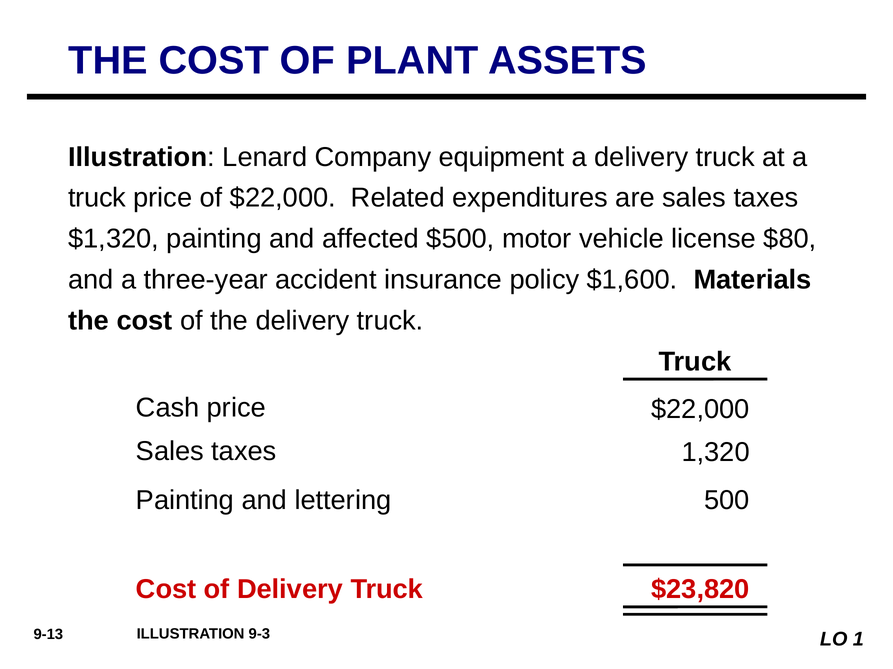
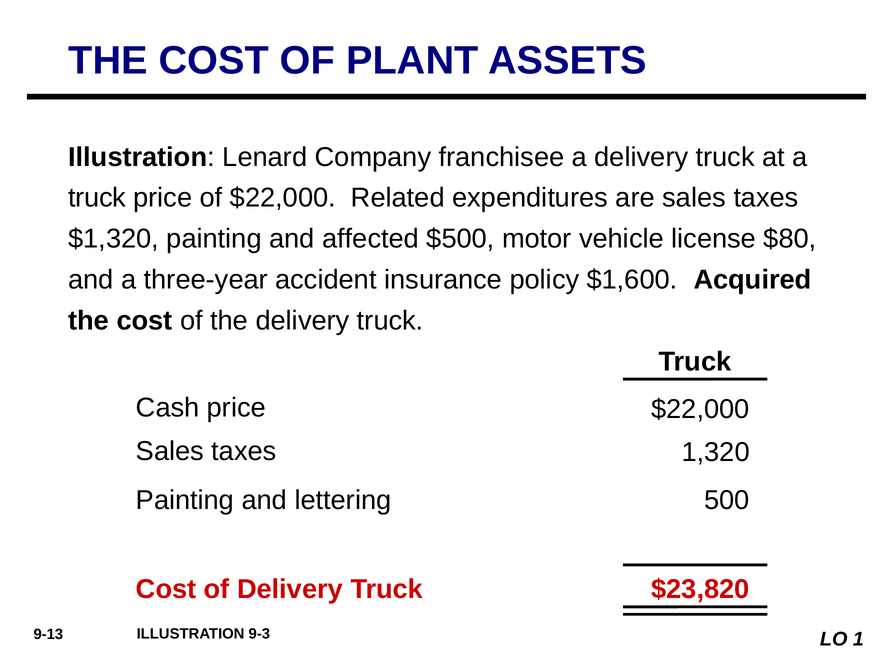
equipment: equipment -> franchisee (502, 157)
Materials: Materials -> Acquired (752, 280)
